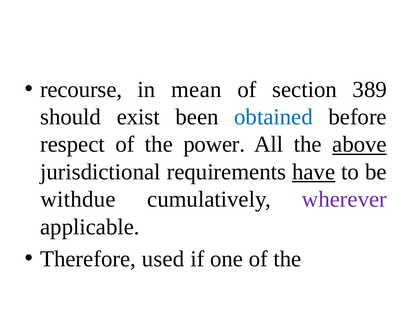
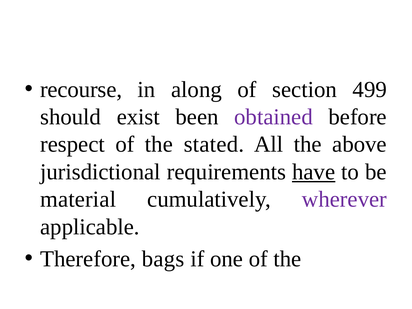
mean: mean -> along (197, 89)
389: 389 -> 499 (370, 89)
obtained colour: blue -> purple (274, 117)
power: power -> stated (214, 144)
above underline: present -> none (360, 144)
withdue: withdue -> material (78, 199)
used: used -> bags (163, 259)
